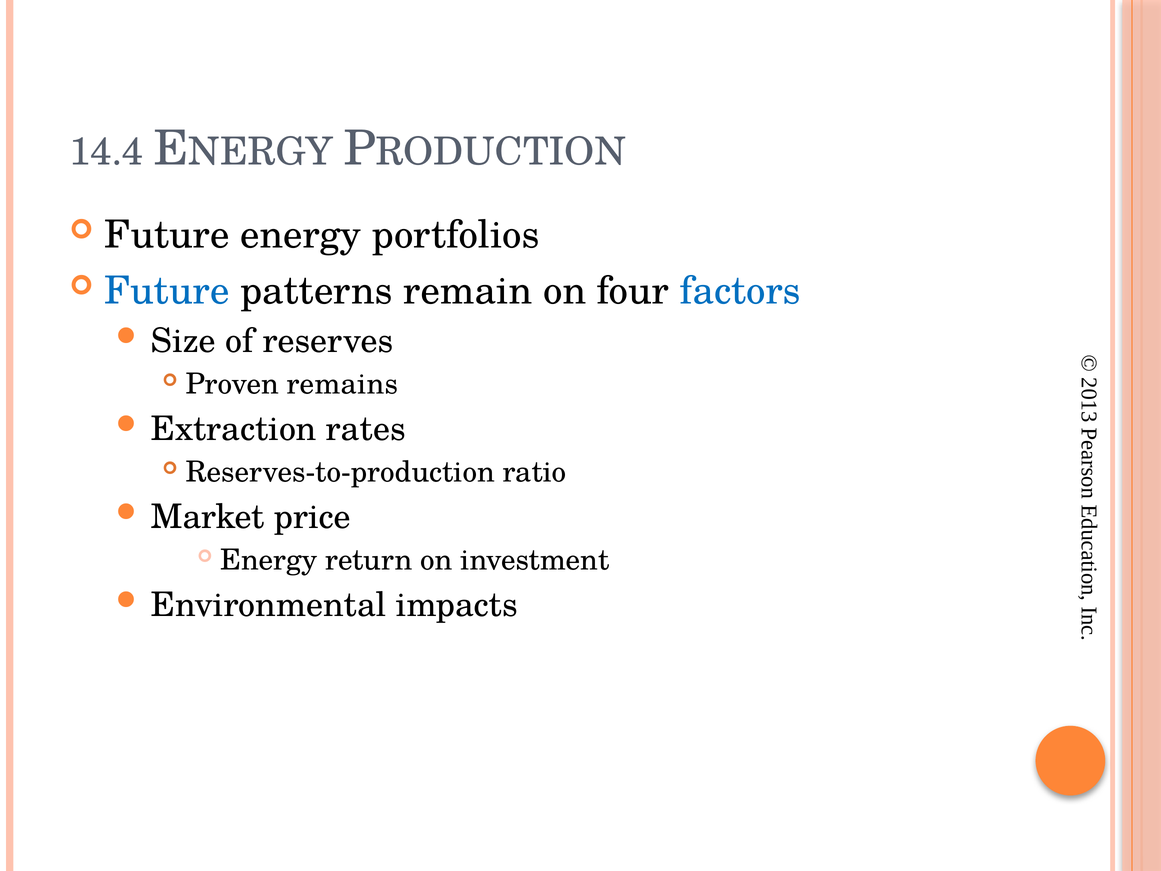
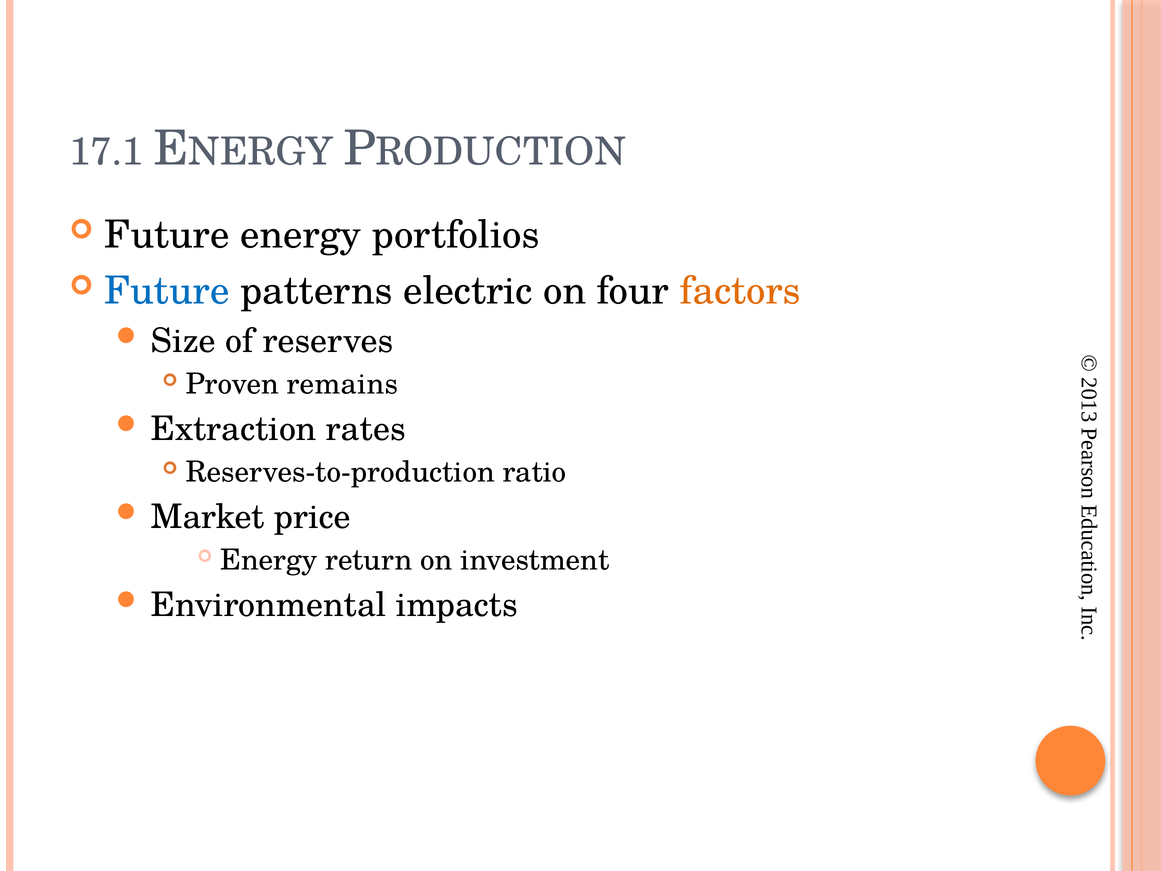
14.4: 14.4 -> 17.1 (106, 152)
remain: remain -> electric (468, 291)
factors colour: blue -> orange (740, 291)
